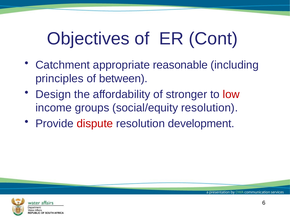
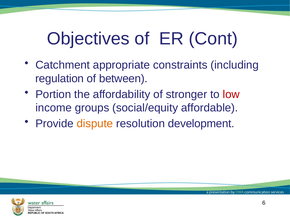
reasonable: reasonable -> constraints (180, 65)
principles: principles -> regulation (60, 79)
Design: Design -> Portion (53, 95)
social/equity resolution: resolution -> affordable (210, 108)
dispute colour: red -> orange (95, 124)
